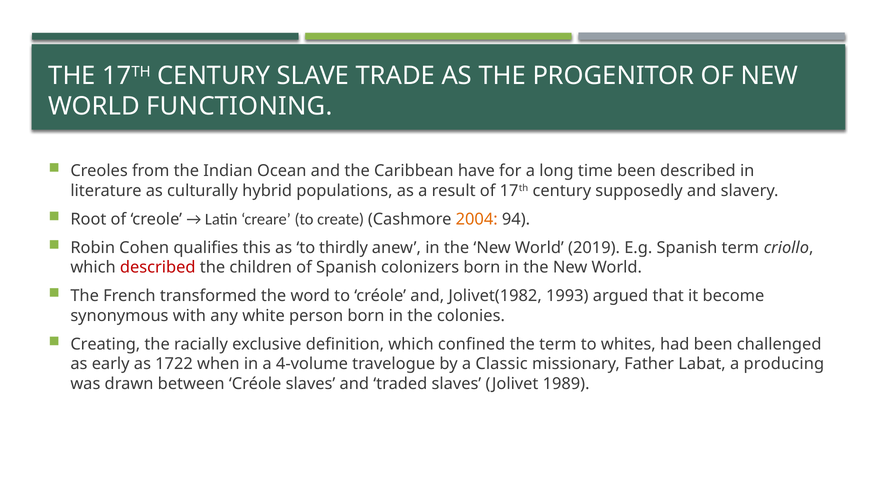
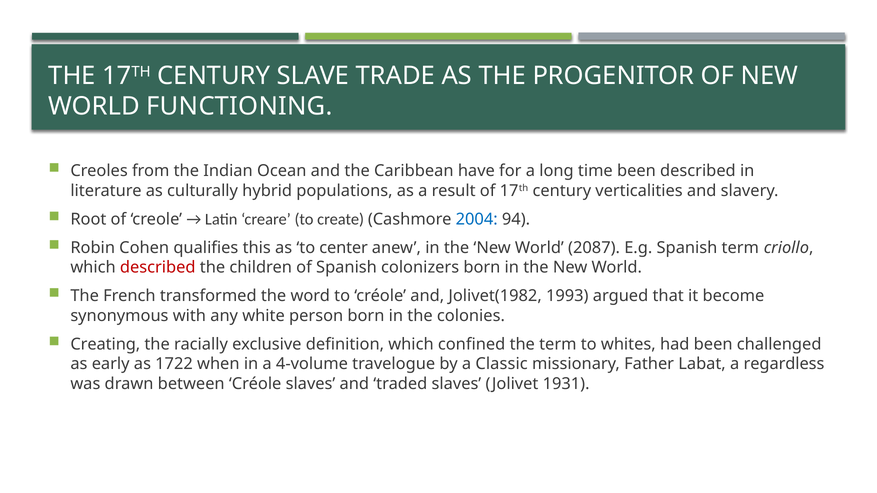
supposedly: supposedly -> verticalities (639, 191)
2004 colour: orange -> blue (477, 219)
thirdly: thirdly -> center (344, 248)
2019: 2019 -> 2087 (594, 248)
producing: producing -> regardless (784, 364)
1989: 1989 -> 1931 (566, 384)
